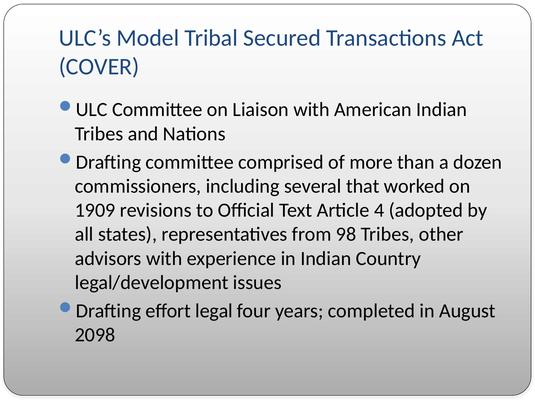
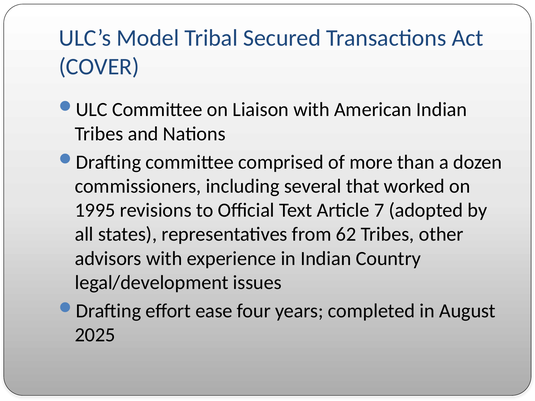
1909: 1909 -> 1995 (95, 210)
4: 4 -> 7 (379, 210)
98: 98 -> 62 (346, 235)
legal: legal -> ease (214, 311)
2098: 2098 -> 2025 (95, 335)
